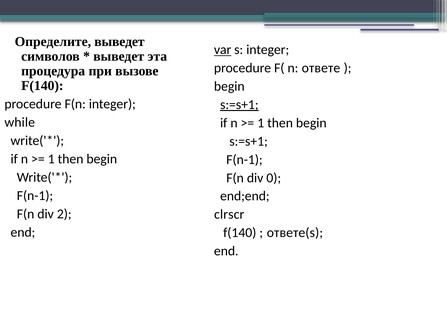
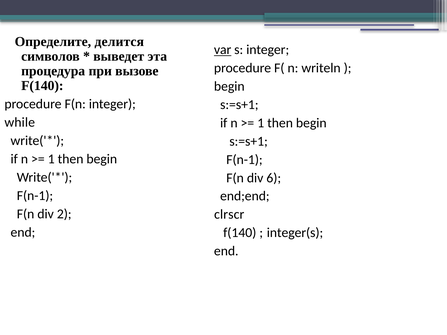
Определите выведет: выведет -> делится (119, 42)
ответе: ответе -> writeln (321, 68)
s:=s+1 underline: present -> none (239, 105)
0: 0 -> 6 (274, 178)
ответе(s: ответе(s -> integer(s (295, 233)
